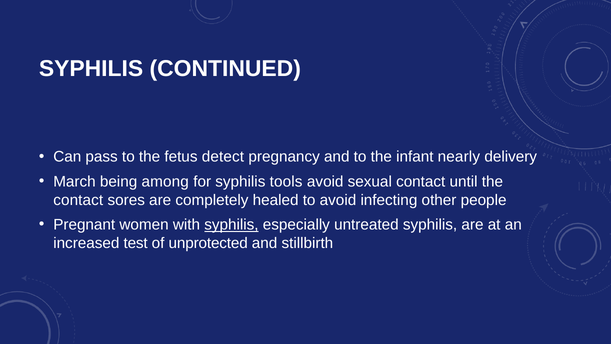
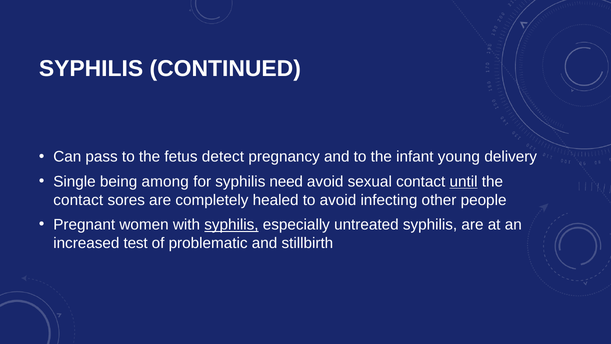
nearly: nearly -> young (459, 157)
March: March -> Single (74, 182)
tools: tools -> need (286, 182)
until underline: none -> present (464, 182)
unprotected: unprotected -> problematic (208, 243)
